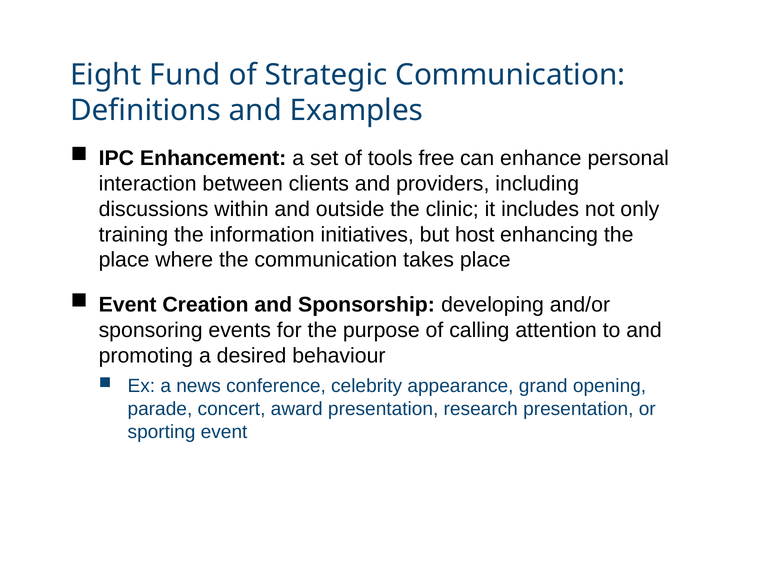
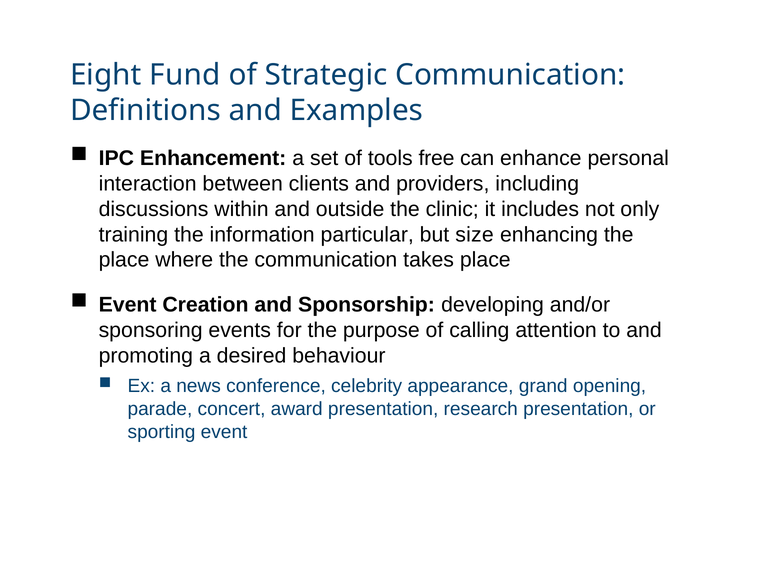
initiatives: initiatives -> particular (367, 234)
host: host -> size (475, 234)
